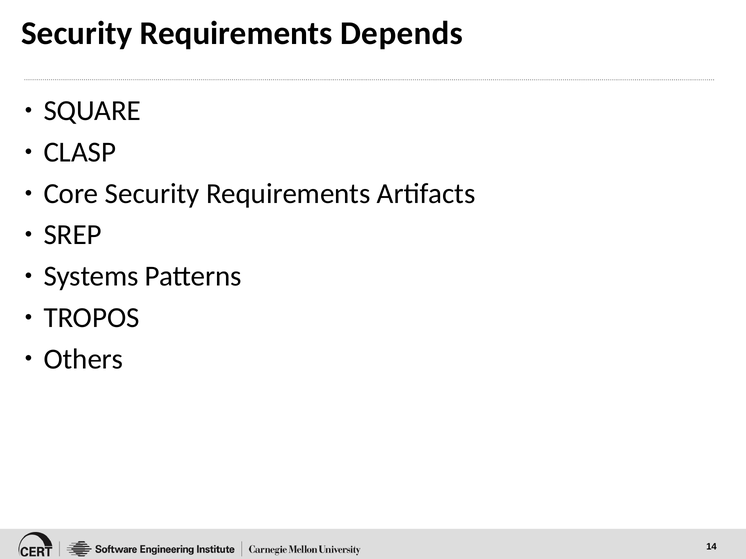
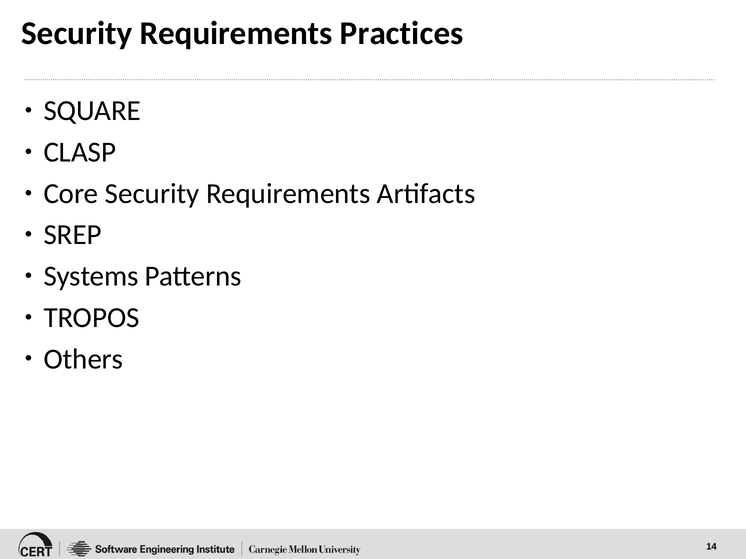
Depends: Depends -> Practices (402, 33)
